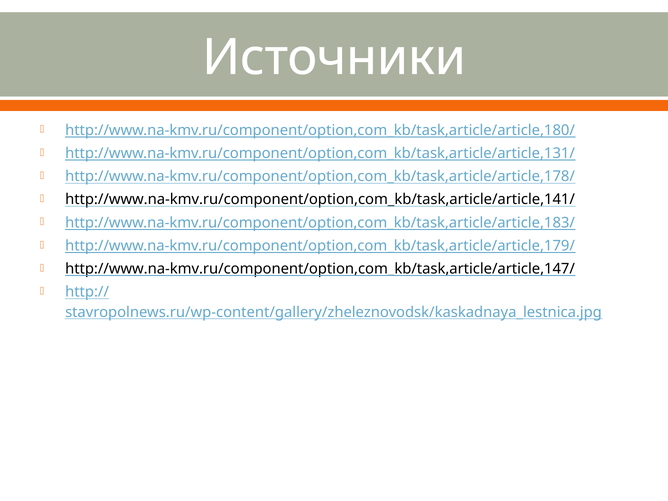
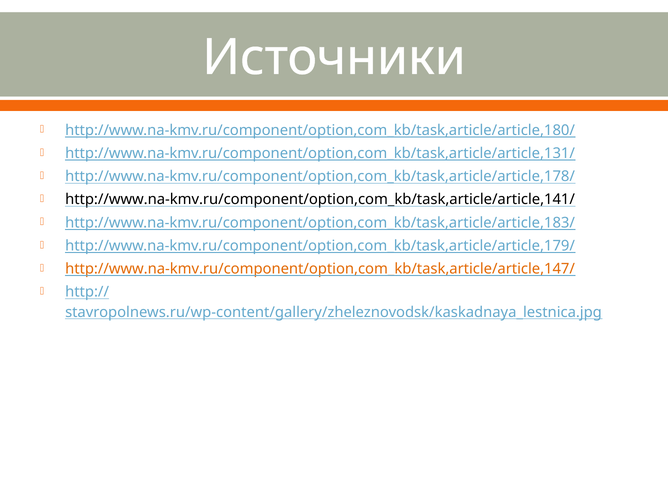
http://www.na-kmv.ru/component/option,com_kb/task,article/article,147/ colour: black -> orange (320, 269)
